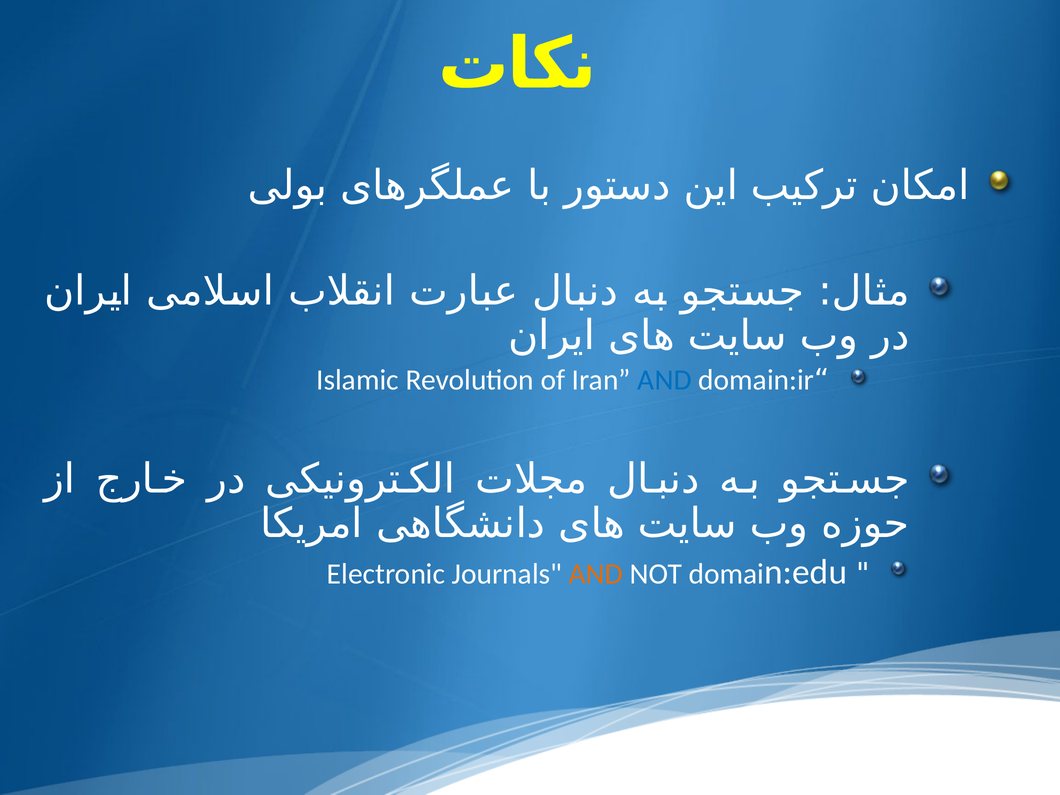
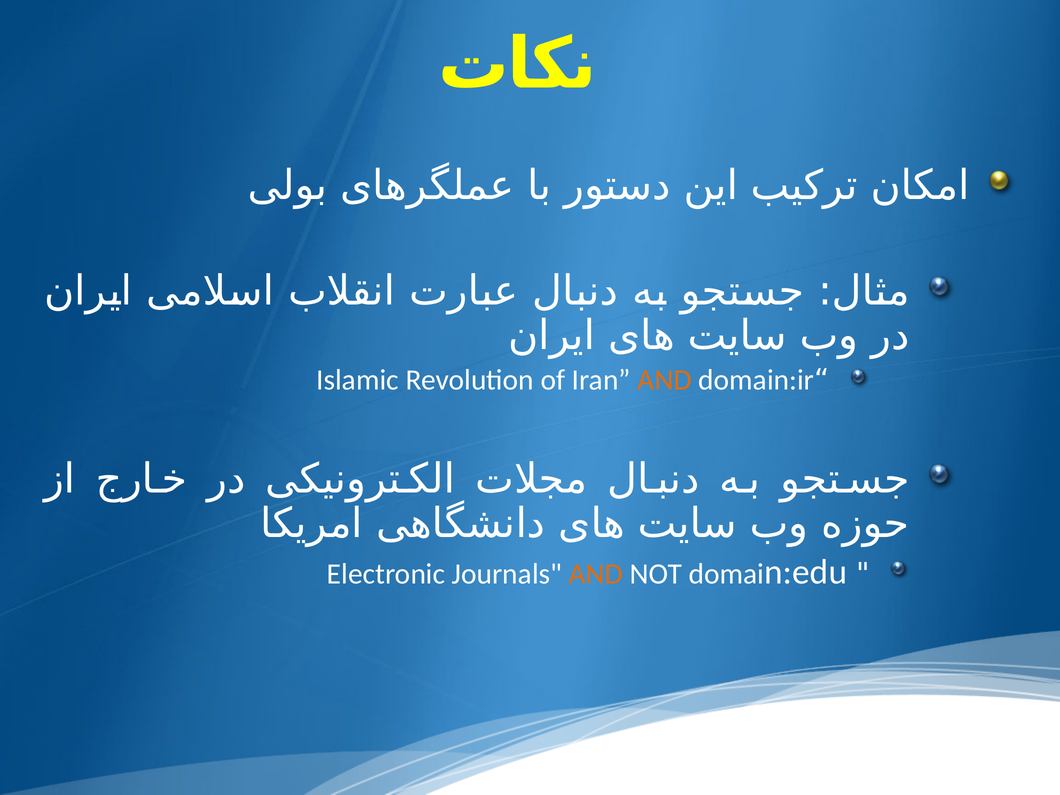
AND colour: blue -> orange (665, 380)
